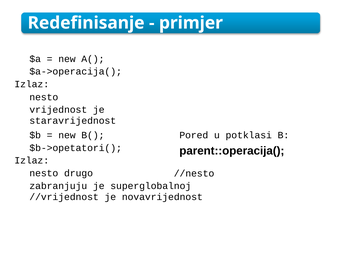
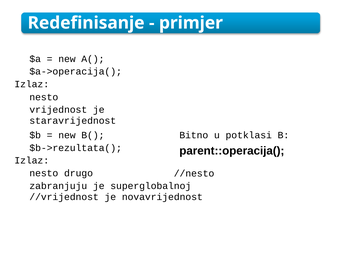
Pored: Pored -> Bitno (194, 135)
$b->opetatori(: $b->opetatori( -> $b->rezultata( (76, 148)
